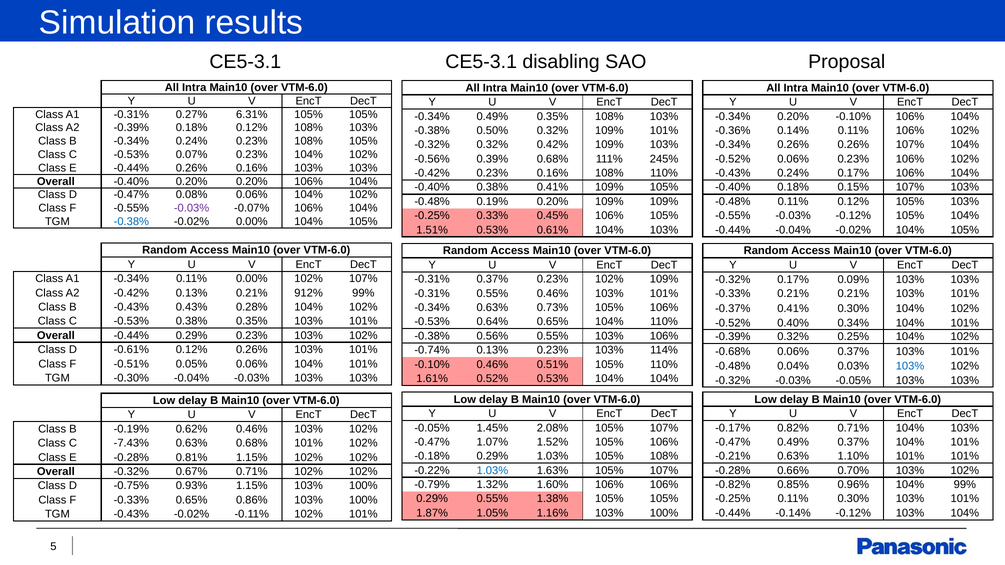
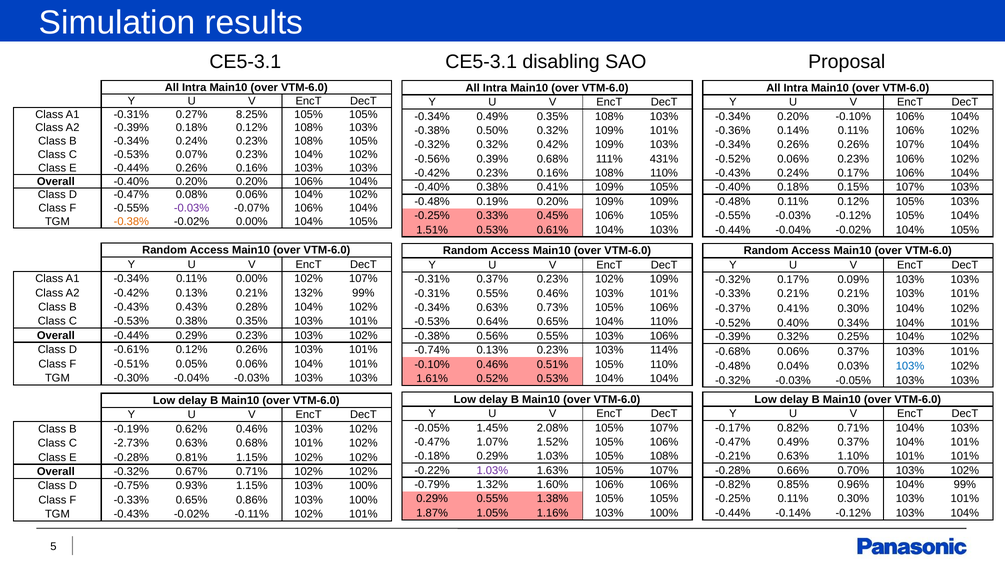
6.31%: 6.31% -> 8.25% (252, 114)
245%: 245% -> 431% (664, 159)
-0.38% colour: blue -> orange (131, 222)
912%: 912% -> 132% (309, 293)
-7.43%: -7.43% -> -2.73% (131, 443)
1.03% colour: blue -> purple (492, 471)
